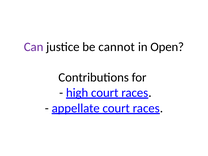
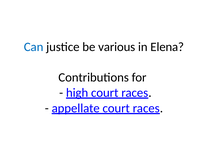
Can colour: purple -> blue (34, 47)
cannot: cannot -> various (117, 47)
Open: Open -> Elena (167, 47)
